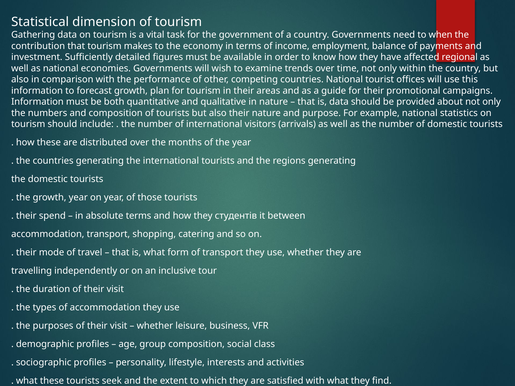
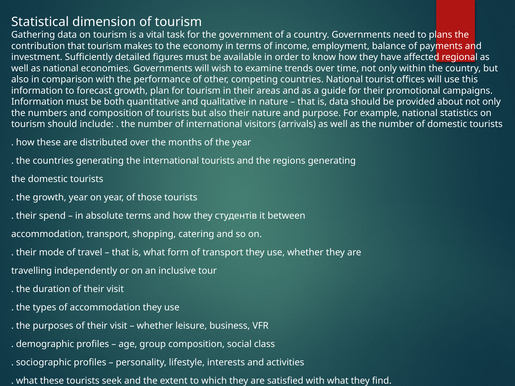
when: when -> plans (441, 35)
